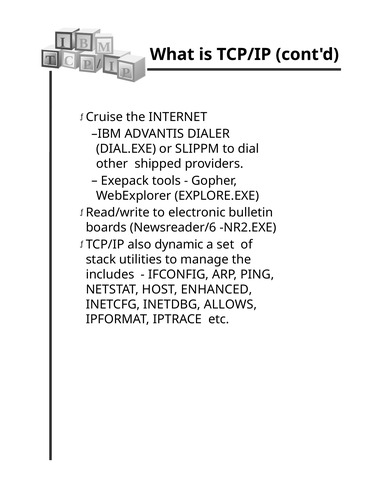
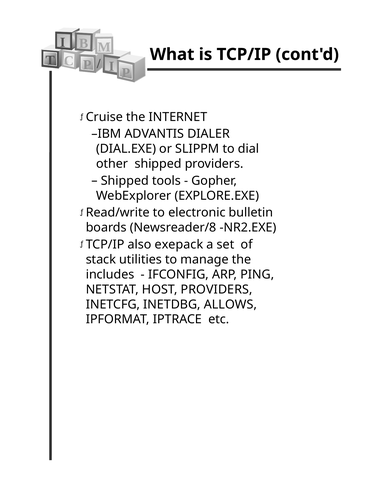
Exepack: Exepack -> Shipped (125, 180)
Newsreader/6: Newsreader/6 -> Newsreader/8 (173, 227)
dynamic: dynamic -> exepack (179, 244)
HOST ENHANCED: ENHANCED -> PROVIDERS (217, 289)
